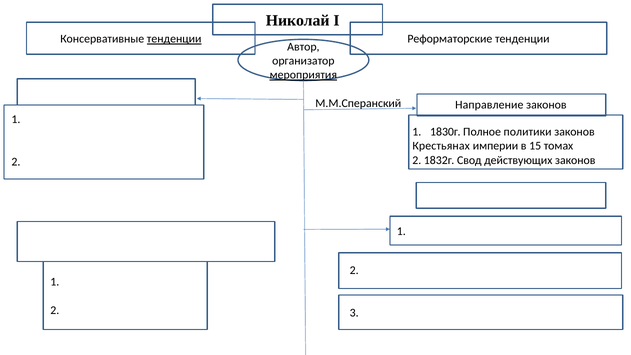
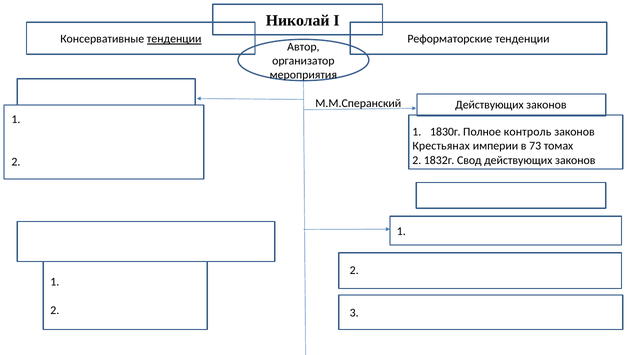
мероприятия underline: present -> none (303, 75)
М.М.Сперанский Направление: Направление -> Действующих (489, 105)
политики: политики -> контроль (528, 132)
15: 15 -> 73 (535, 146)
